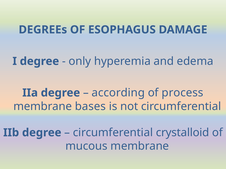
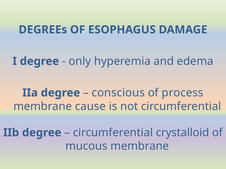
according: according -> conscious (118, 93)
bases: bases -> cause (90, 107)
